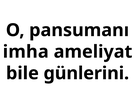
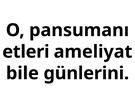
imha: imha -> etleri (26, 52)
